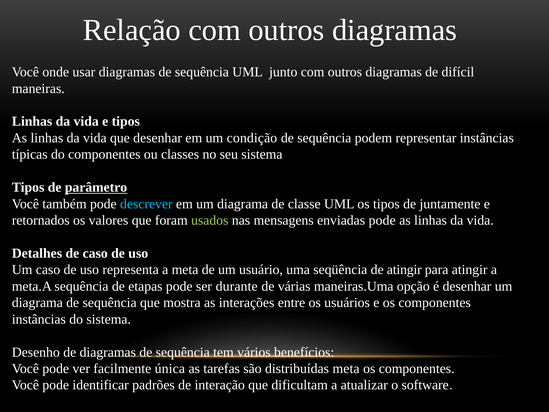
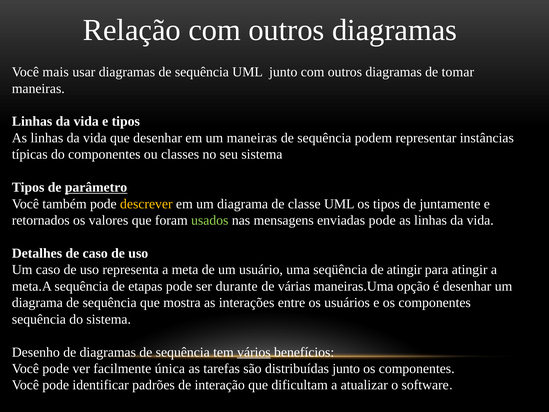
onde: onde -> mais (56, 72)
difícil: difícil -> tomar (458, 72)
um condição: condição -> maneiras (252, 138)
descrever colour: light blue -> yellow (146, 204)
instâncias: instâncias -> sequência (39, 319)
vários underline: none -> present (254, 352)
distribuídas meta: meta -> junto (346, 368)
